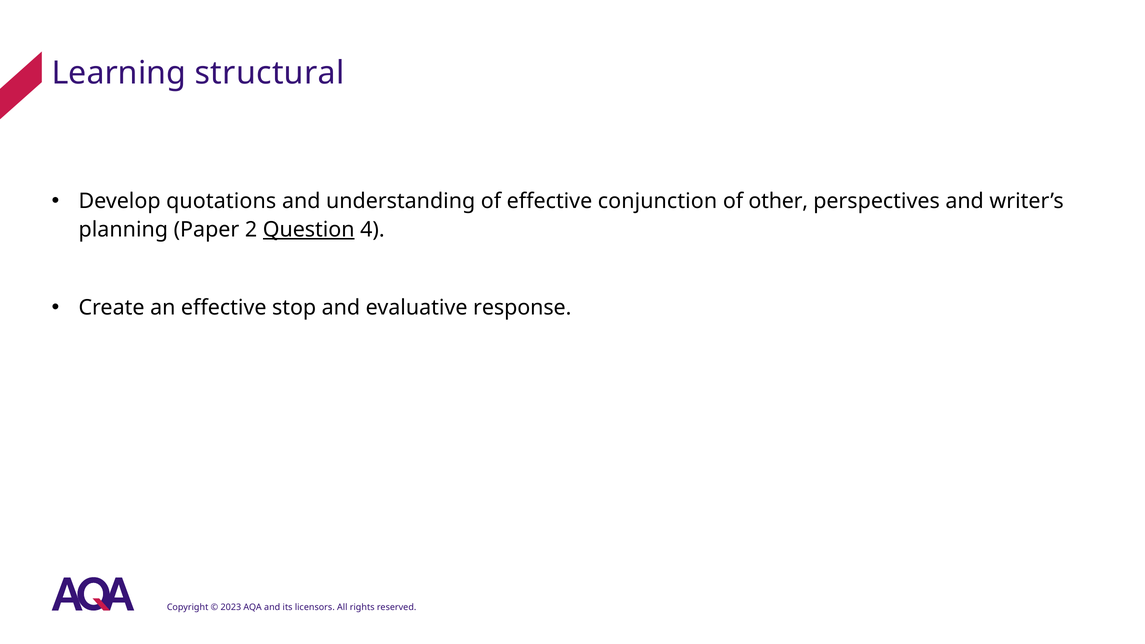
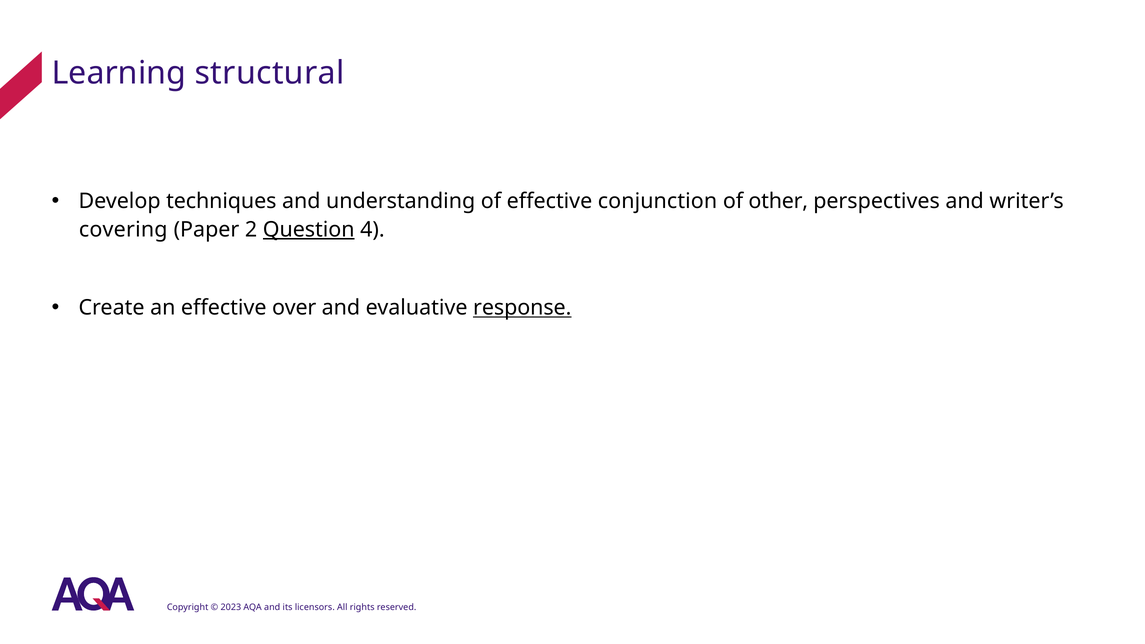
quotations: quotations -> techniques (221, 201)
planning: planning -> covering (123, 230)
stop: stop -> over (294, 308)
response underline: none -> present (522, 308)
